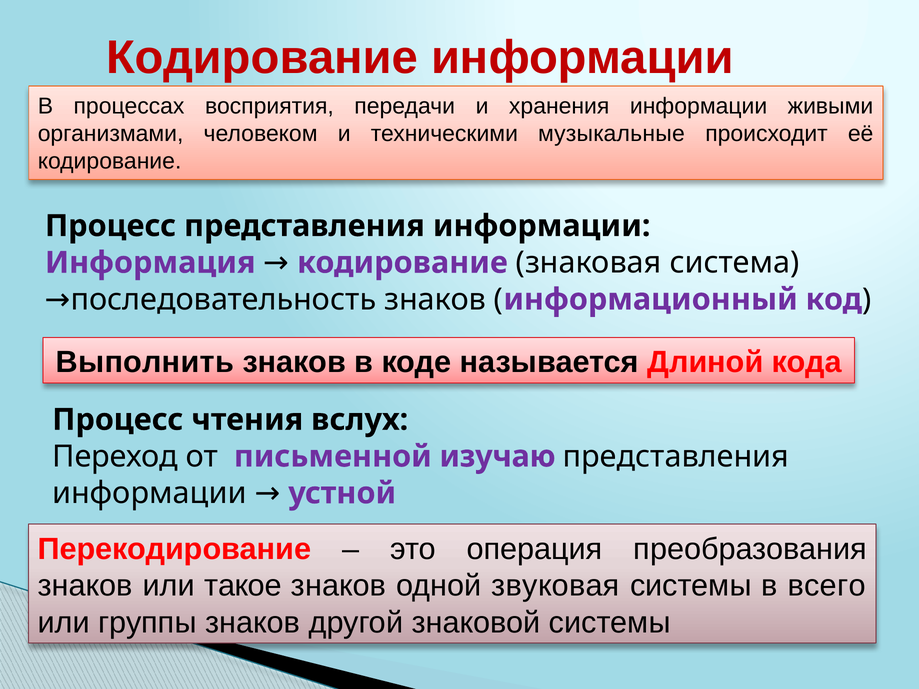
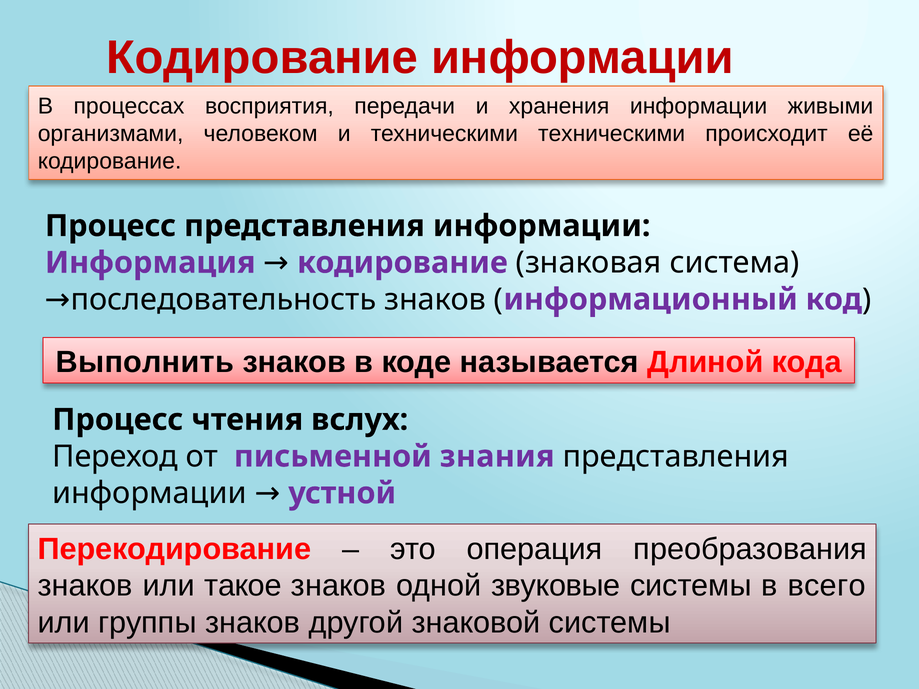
техническими музыкальные: музыкальные -> техническими (612, 134)
изучаю: изучаю -> знания (497, 457)
звуковая: звуковая -> звуковые (556, 586)
